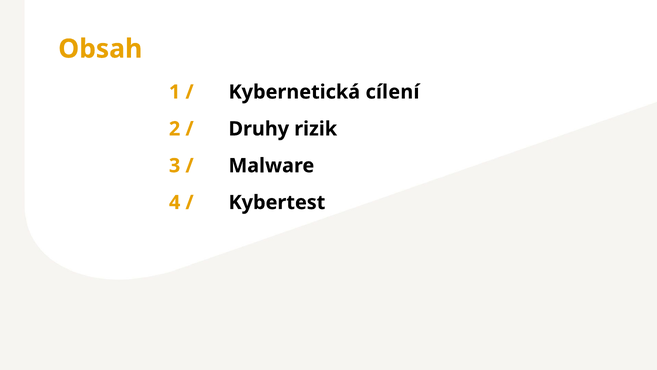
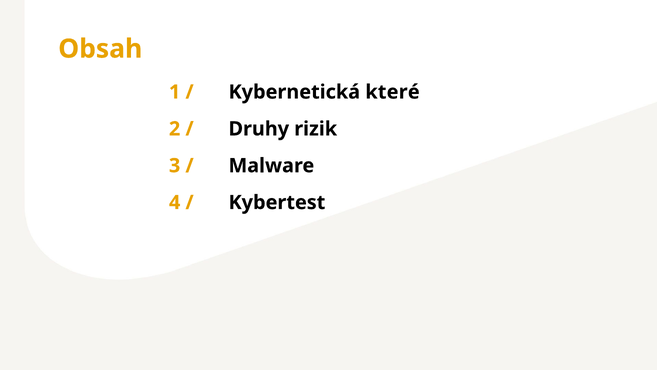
cílení: cílení -> které (392, 92)
